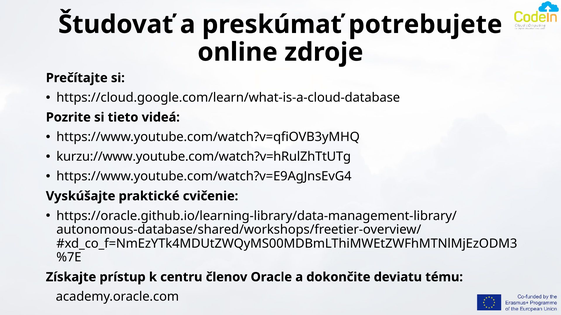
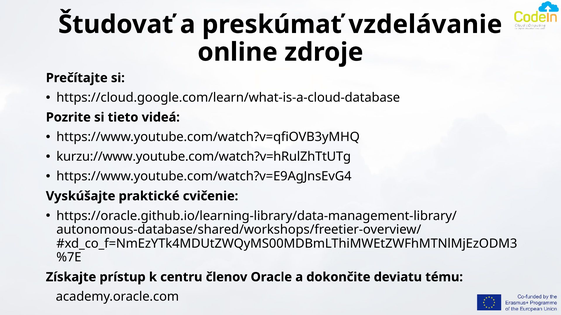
potrebujete: potrebujete -> vzdelávanie (425, 25)
